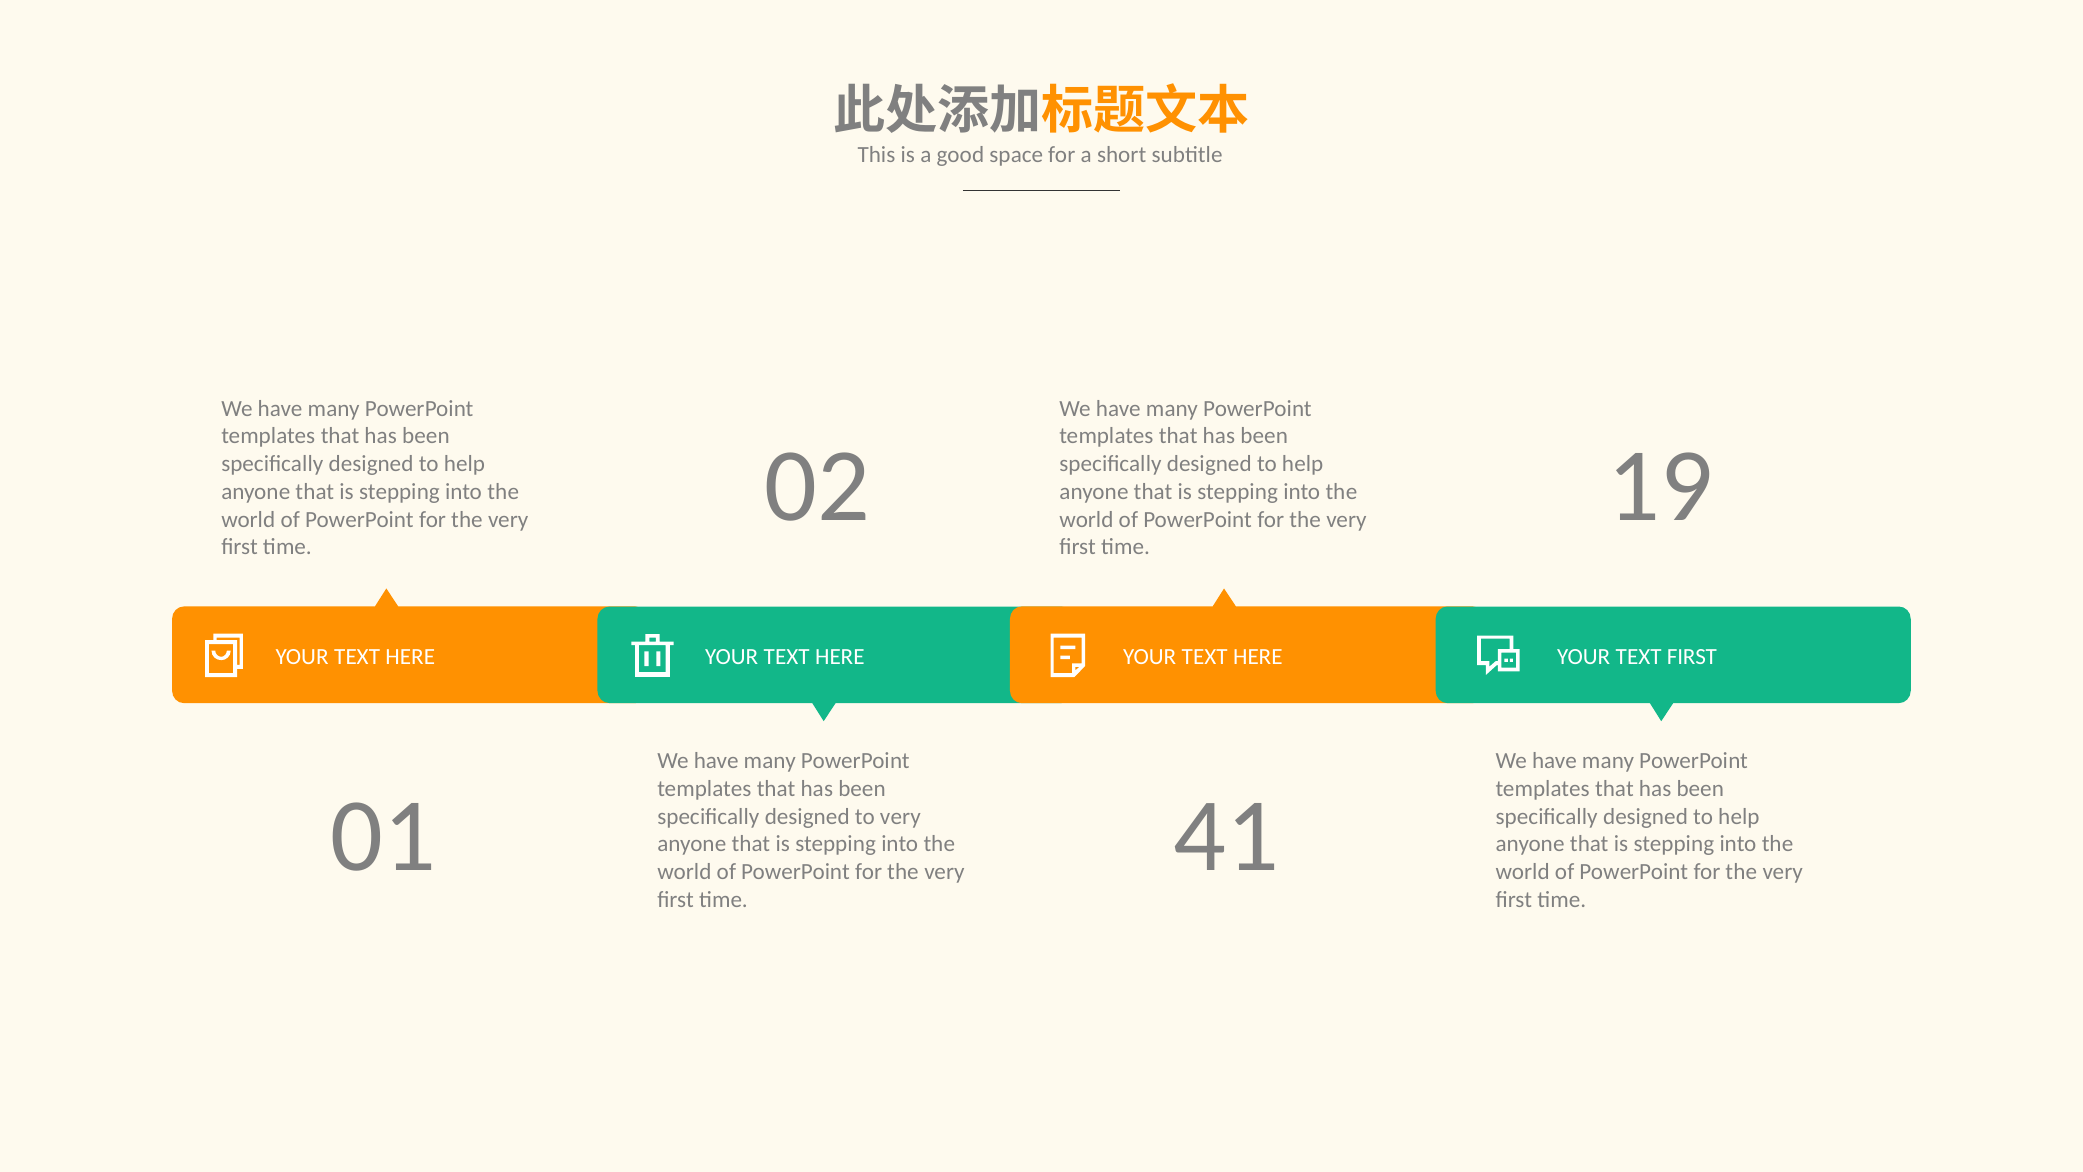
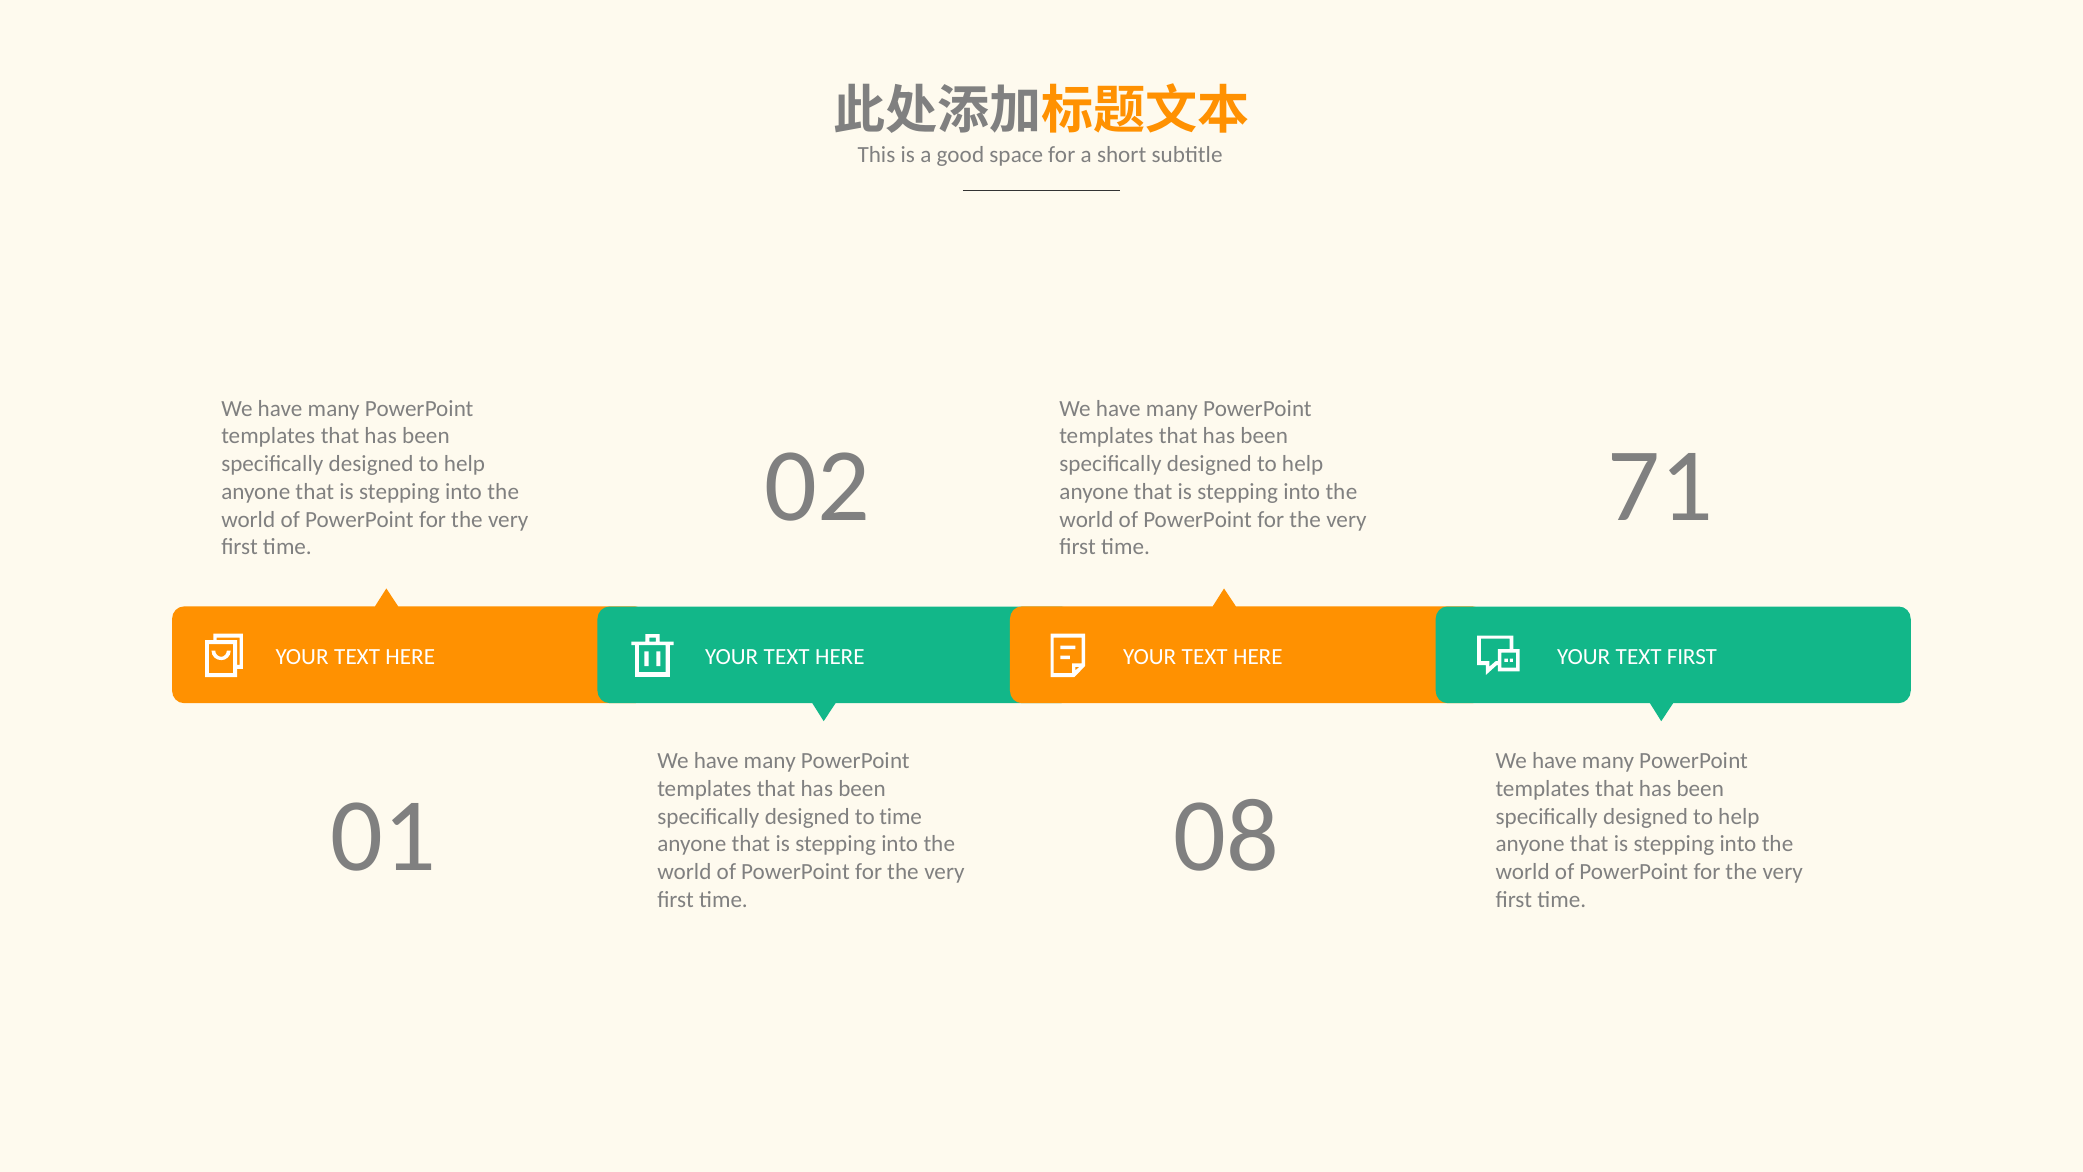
19: 19 -> 71 (1660, 486)
41: 41 -> 08 (1227, 835)
to very: very -> time (901, 816)
